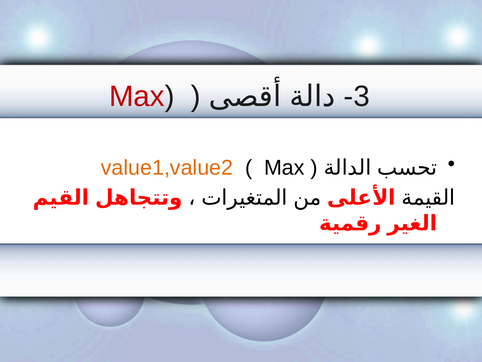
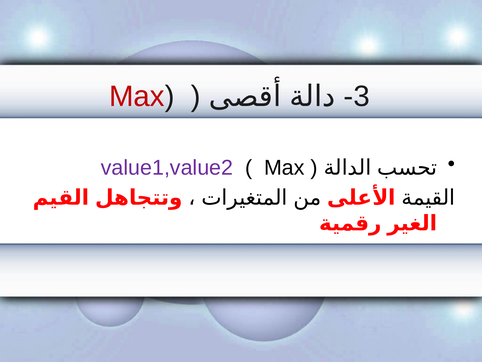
value1,value2 colour: orange -> purple (167, 167)
